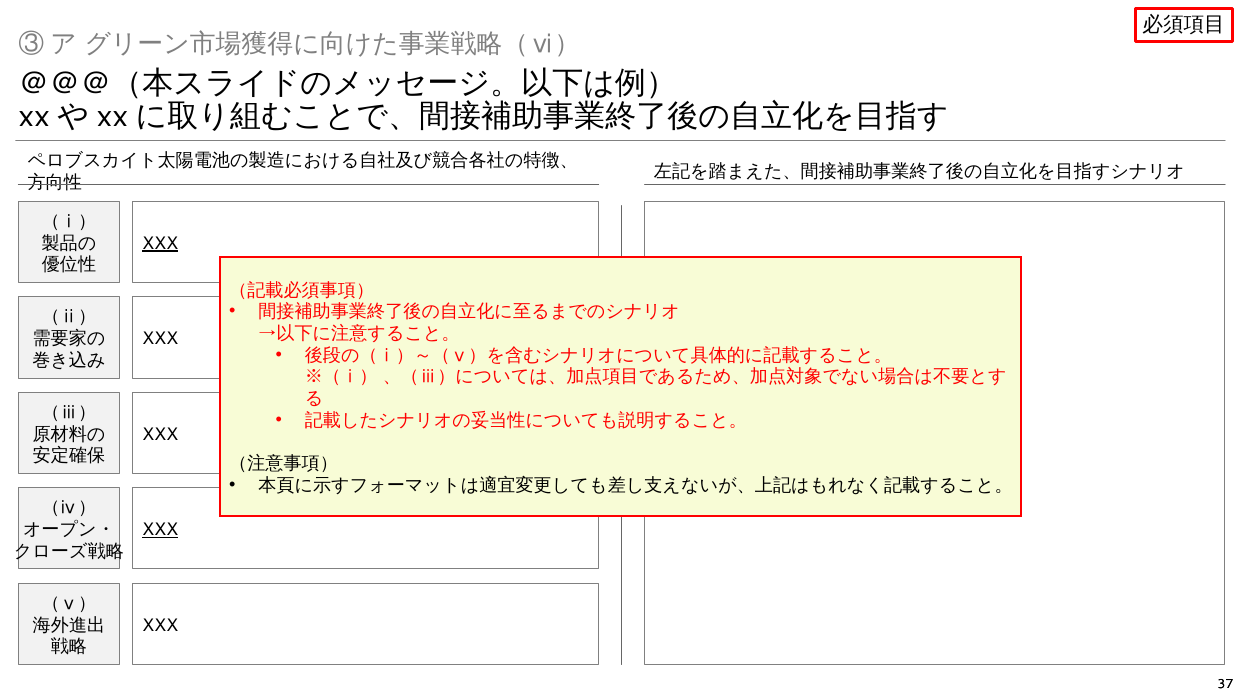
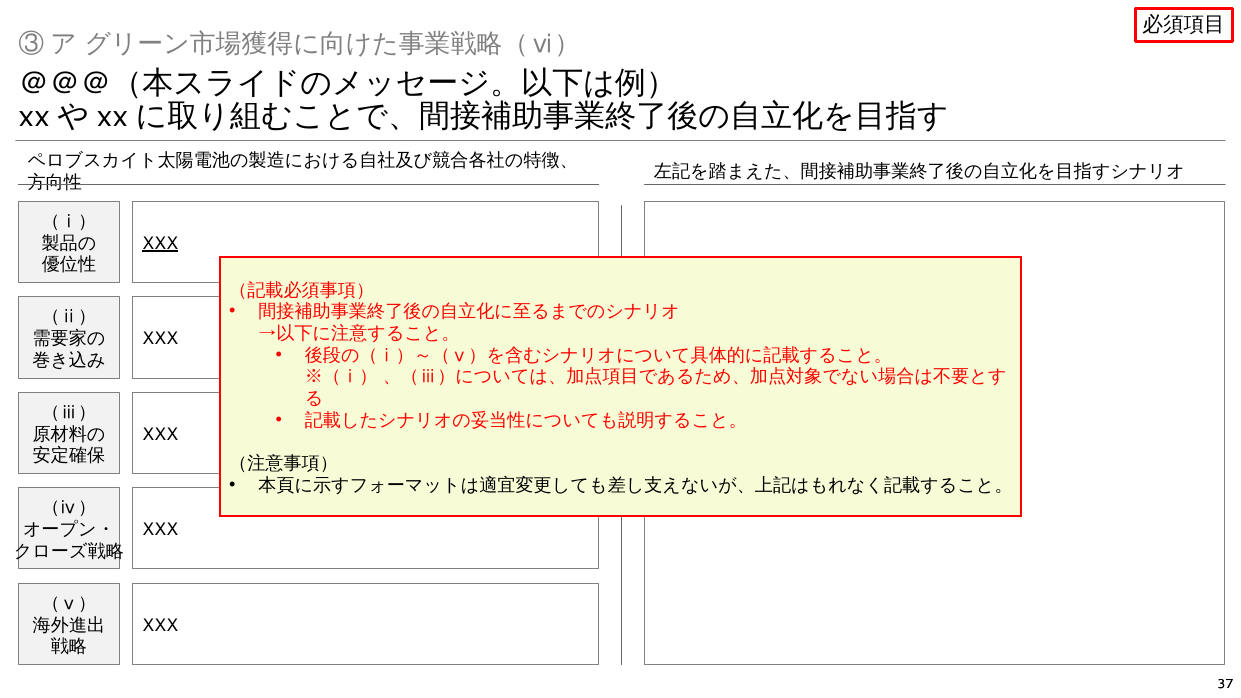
XXX underline: present -> none (160, 530)
